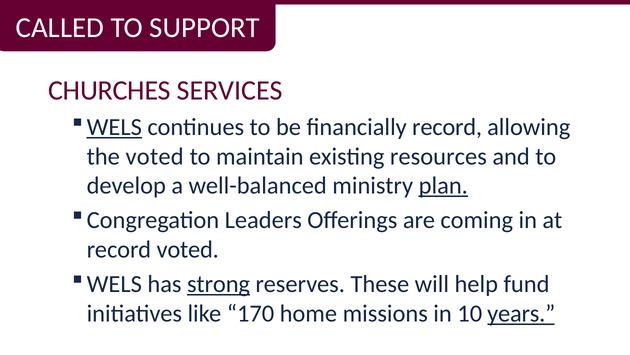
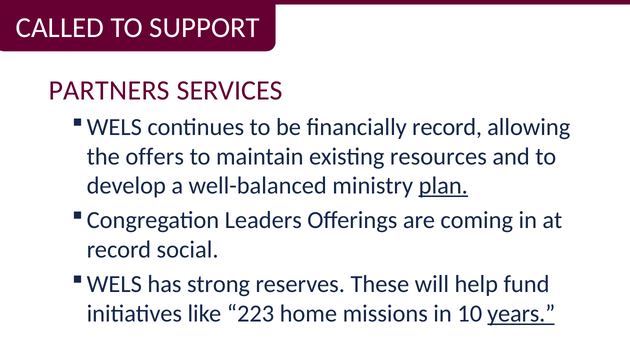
CHURCHES: CHURCHES -> PARTNERS (109, 91)
WELS underline: present -> none (114, 127)
the voted: voted -> offers (155, 156)
record voted: voted -> social (188, 249)
strong underline: present -> none (219, 284)
170: 170 -> 223 (250, 313)
